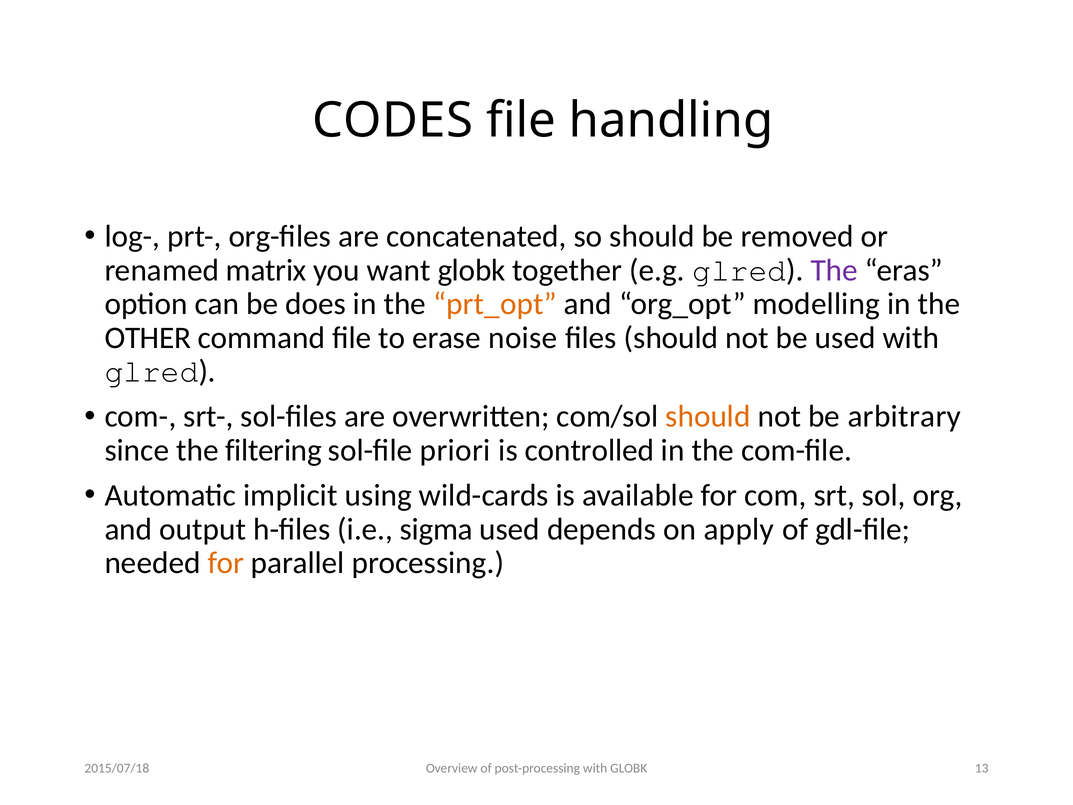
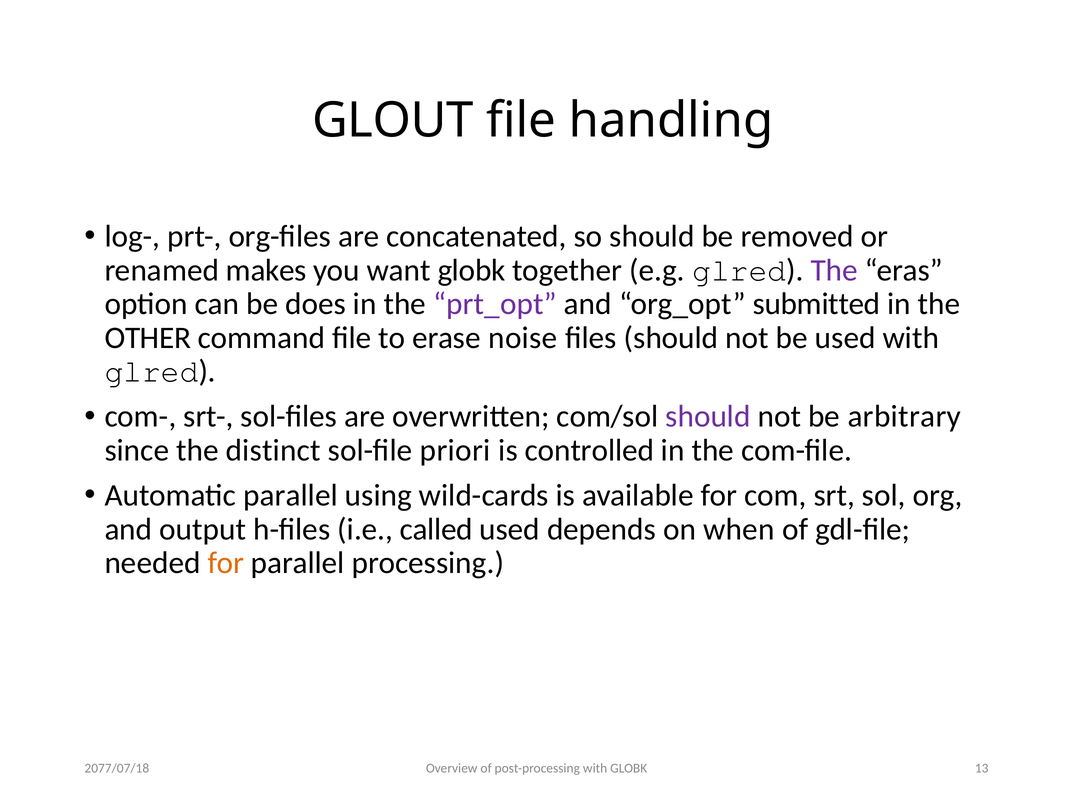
CODES: CODES -> GLOUT (393, 120)
matrix: matrix -> makes (266, 270)
prt_opt colour: orange -> purple (495, 304)
modelling: modelling -> submitted (817, 304)
should colour: orange -> purple (708, 416)
filtering: filtering -> distinct (273, 450)
Automatic implicit: implicit -> parallel (290, 495)
sigma: sigma -> called (436, 529)
apply: apply -> when (739, 529)
2015/07/18: 2015/07/18 -> 2077/07/18 (117, 768)
